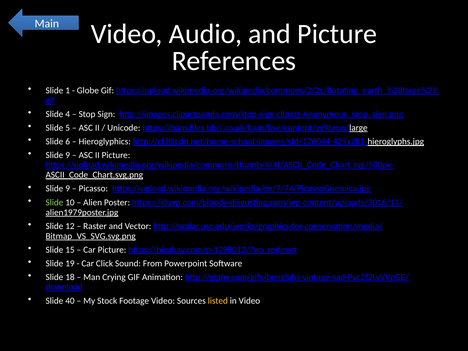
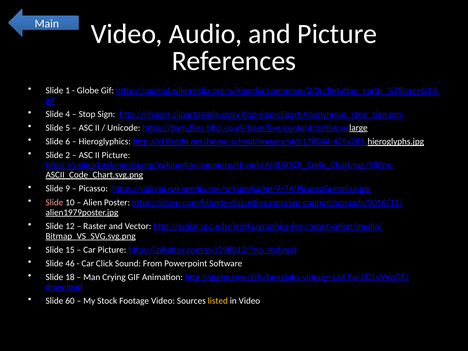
9: 9 -> 2 (68, 155)
Slide colour: light green -> pink (54, 202)
19: 19 -> 46 (70, 263)
40: 40 -> 60 (70, 301)
